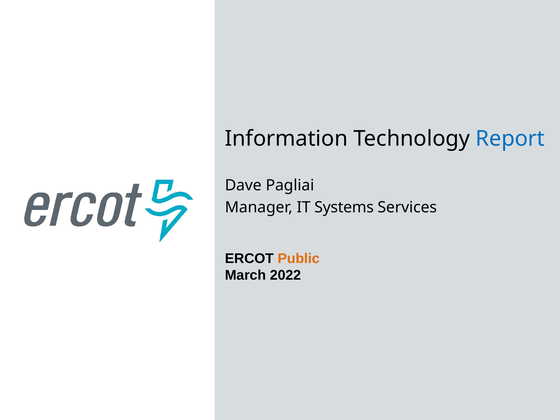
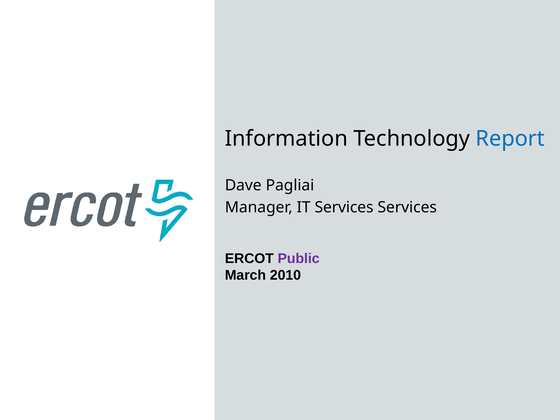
IT Systems: Systems -> Services (344, 207)
Public colour: orange -> purple (299, 259)
2022: 2022 -> 2010 (285, 275)
